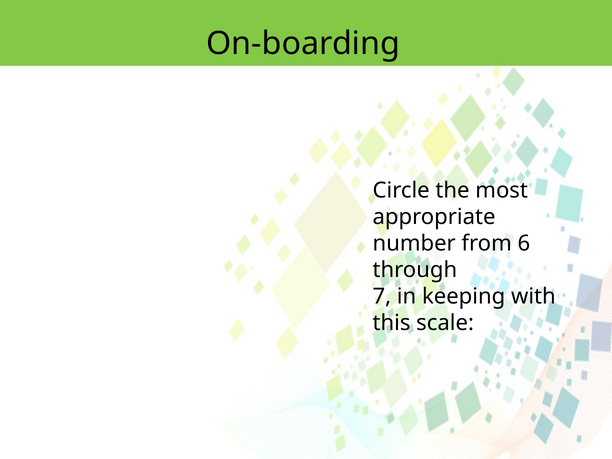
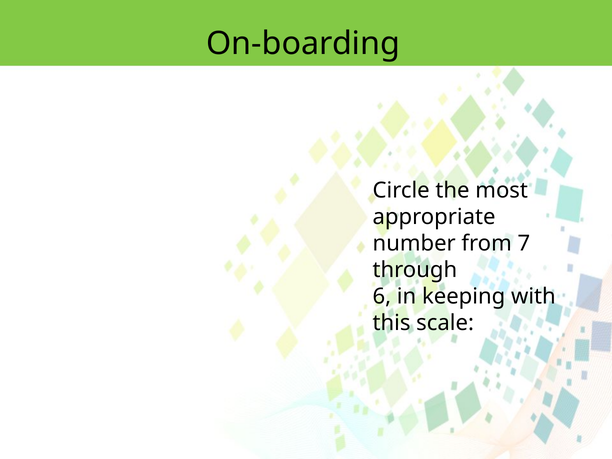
6: 6 -> 7 (524, 244)
7: 7 -> 6 (382, 297)
